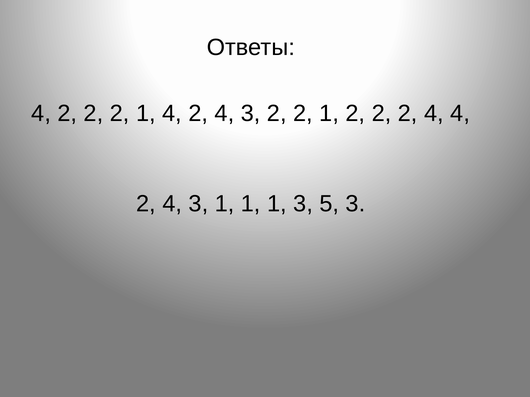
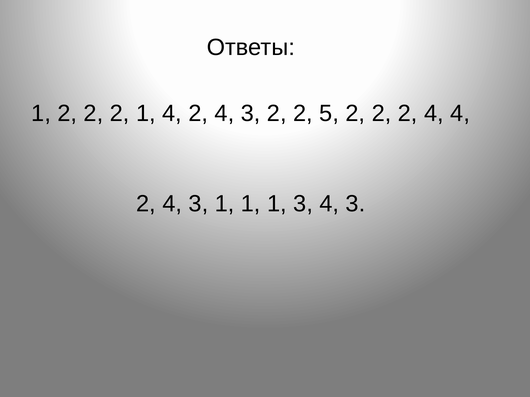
4: 4 -> 1 (41, 113)
3 2 2 1: 1 -> 5 (329, 113)
3 5: 5 -> 4 (329, 204)
